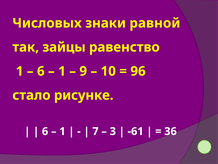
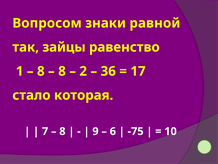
Числовых: Числовых -> Вопросом (47, 23)
6: 6 -> 8 (41, 71)
1: 1 -> 8 (62, 71)
9: 9 -> 2 (83, 71)
10: 10 -> 36 (108, 71)
96: 96 -> 17 (138, 71)
рисунке: рисунке -> которая (84, 95)
6: 6 -> 7 (45, 131)
1: 1 -> 8 (62, 131)
7: 7 -> 9 (95, 131)
3: 3 -> 6 (113, 131)
-61: -61 -> -75 (136, 131)
36: 36 -> 10 (171, 131)
